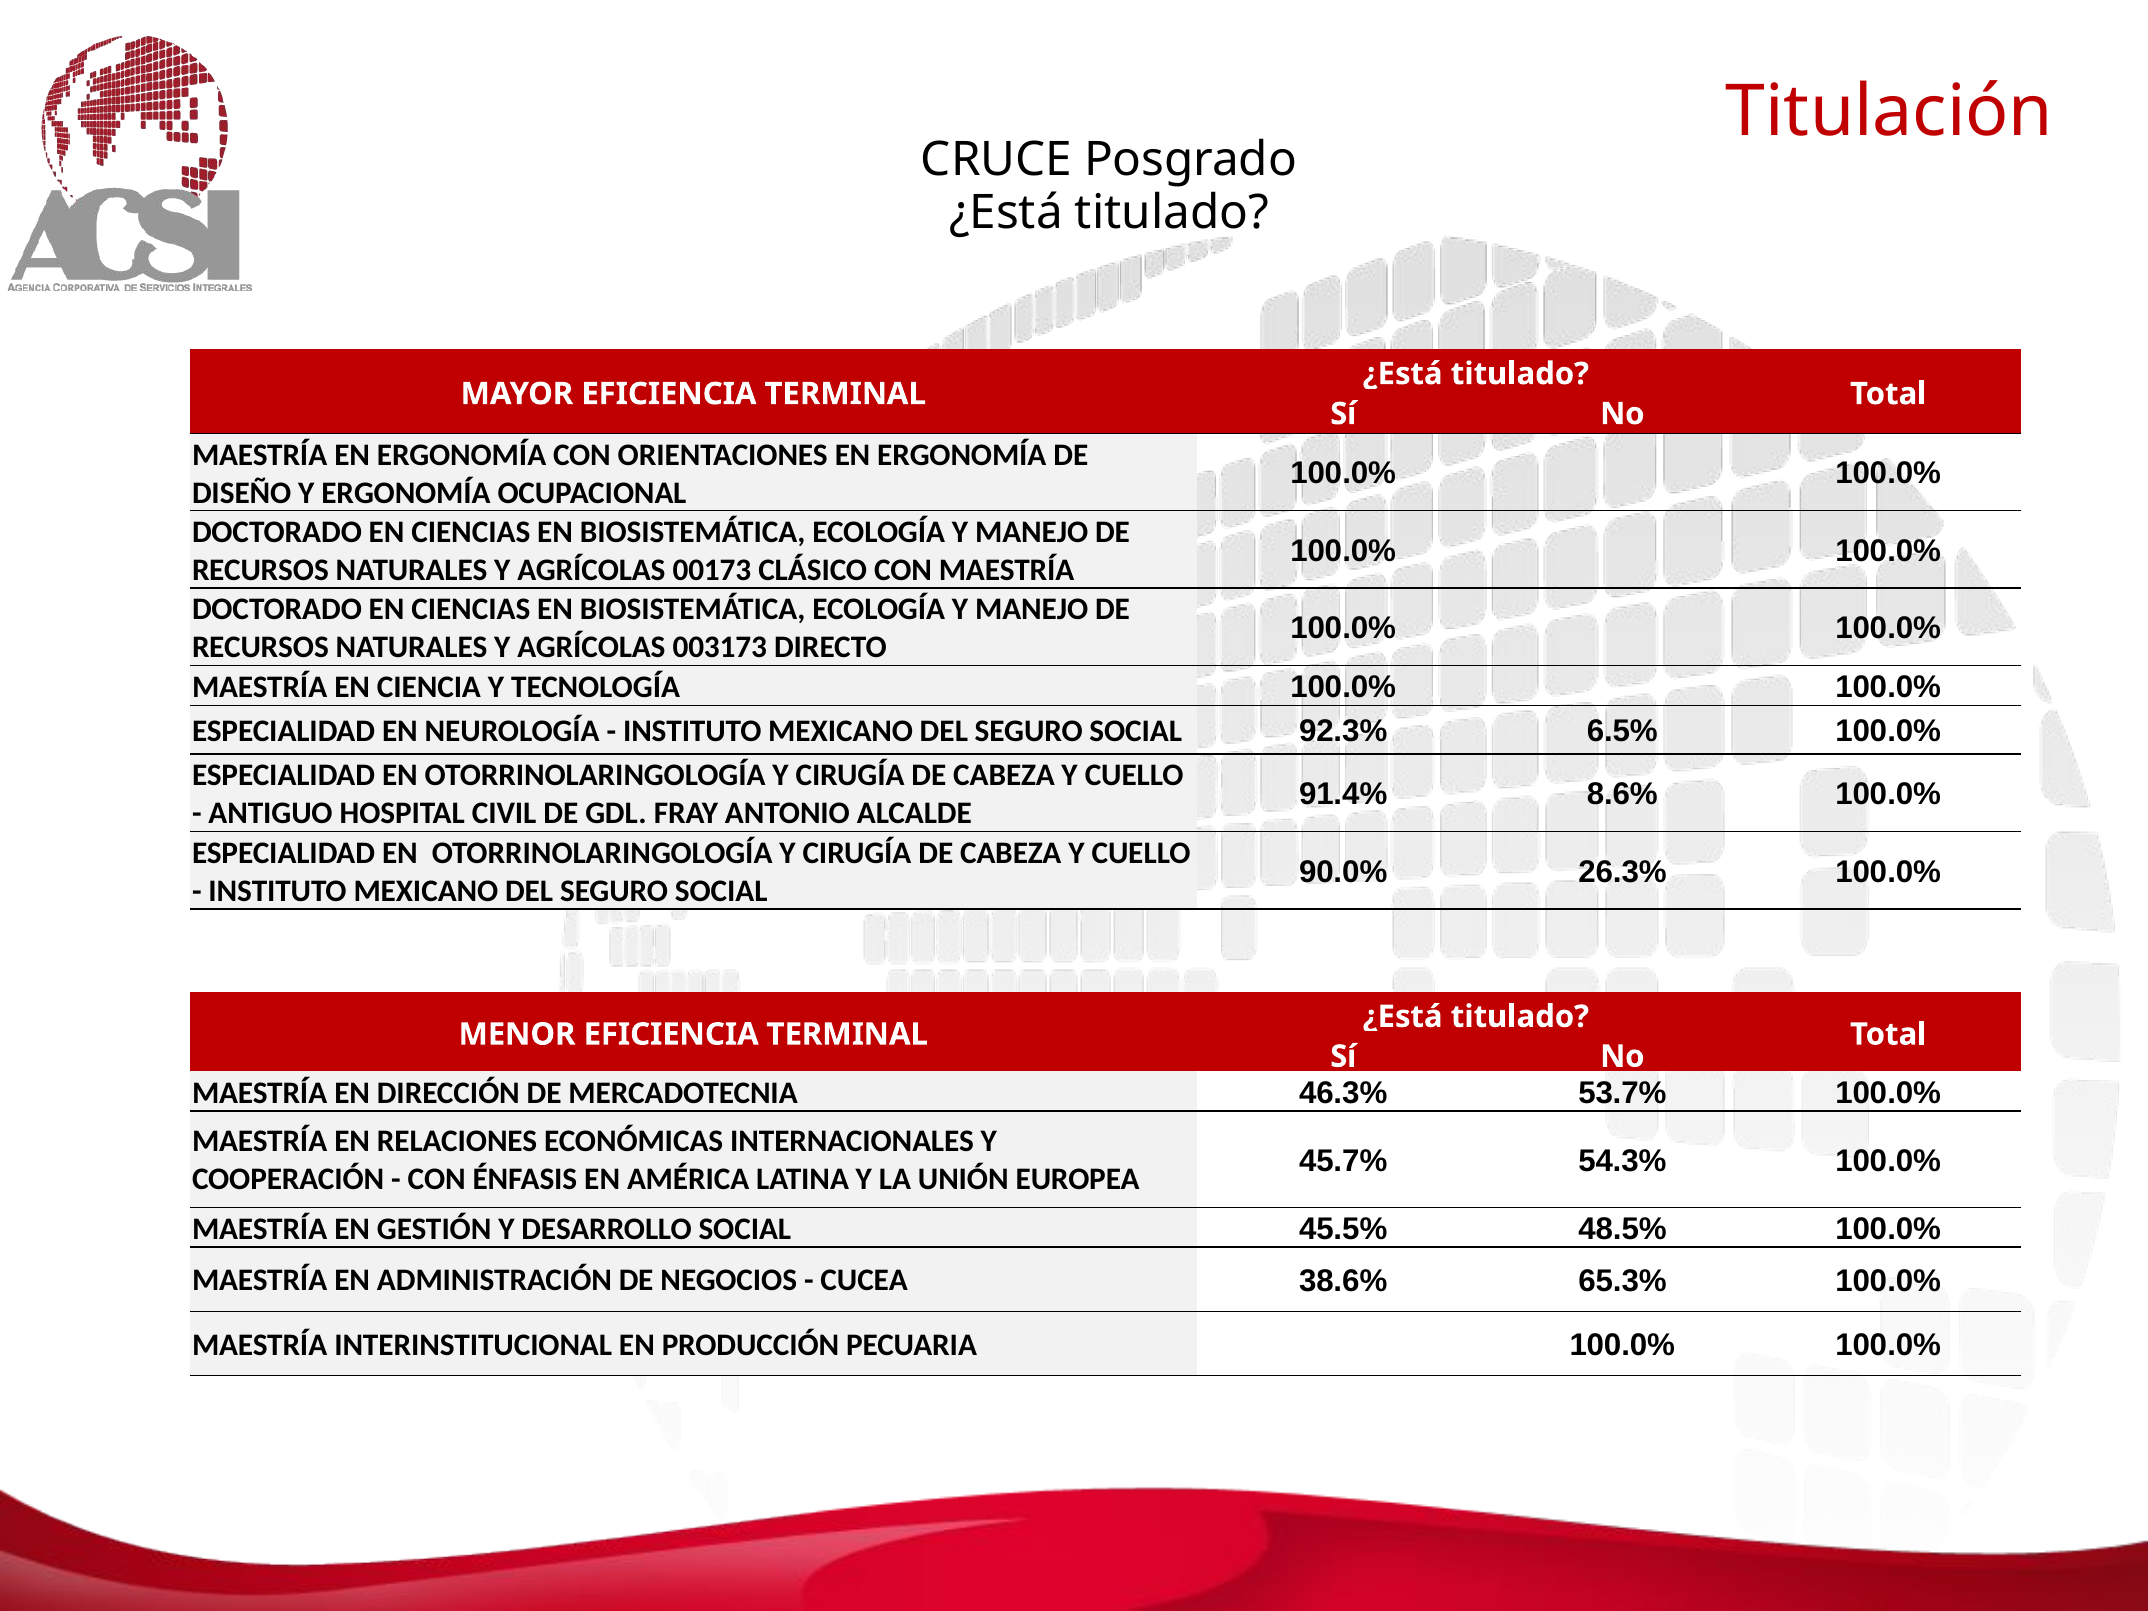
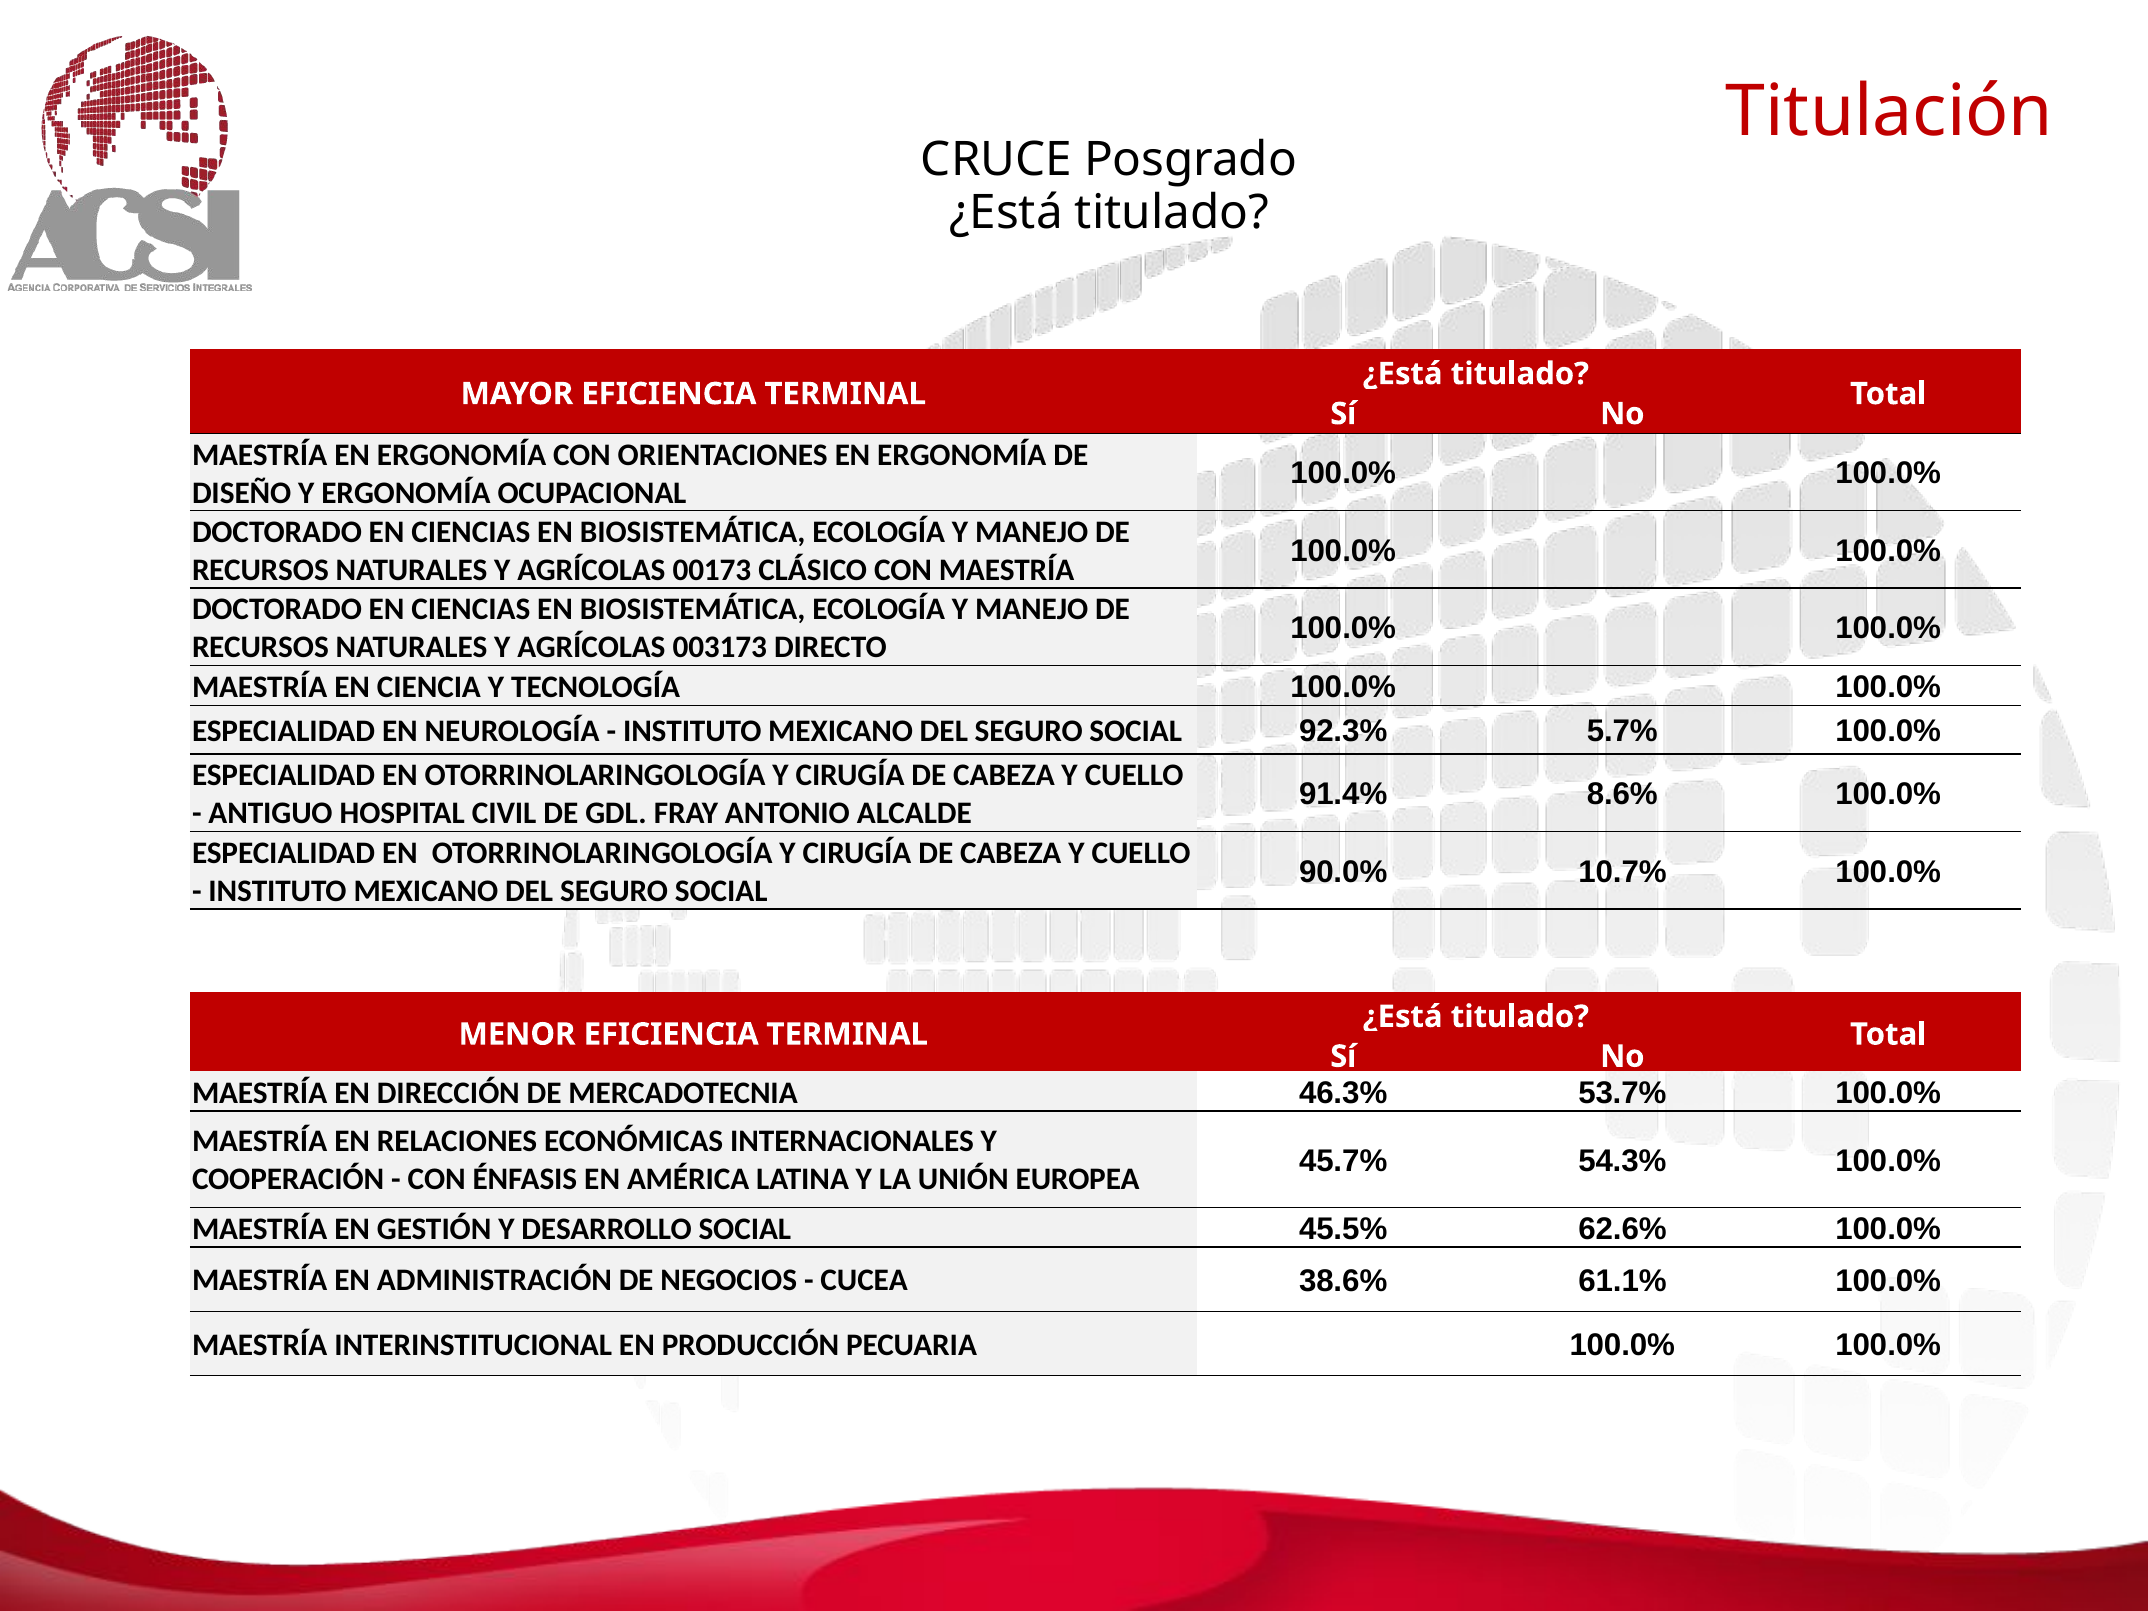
6.5%: 6.5% -> 5.7% (1622, 731)
26.3%: 26.3% -> 10.7% (1622, 872)
48.5%: 48.5% -> 62.6% (1622, 1229)
65.3%: 65.3% -> 61.1% (1622, 1281)
